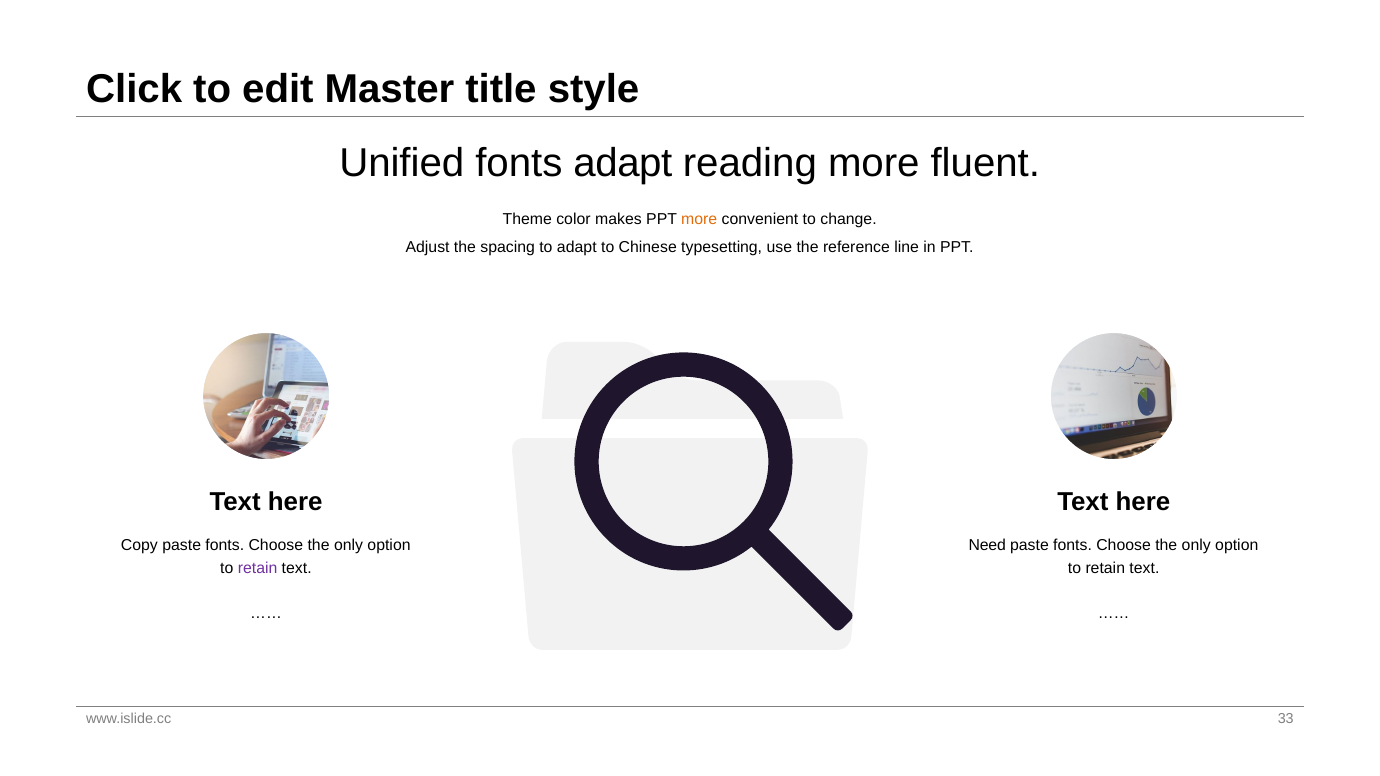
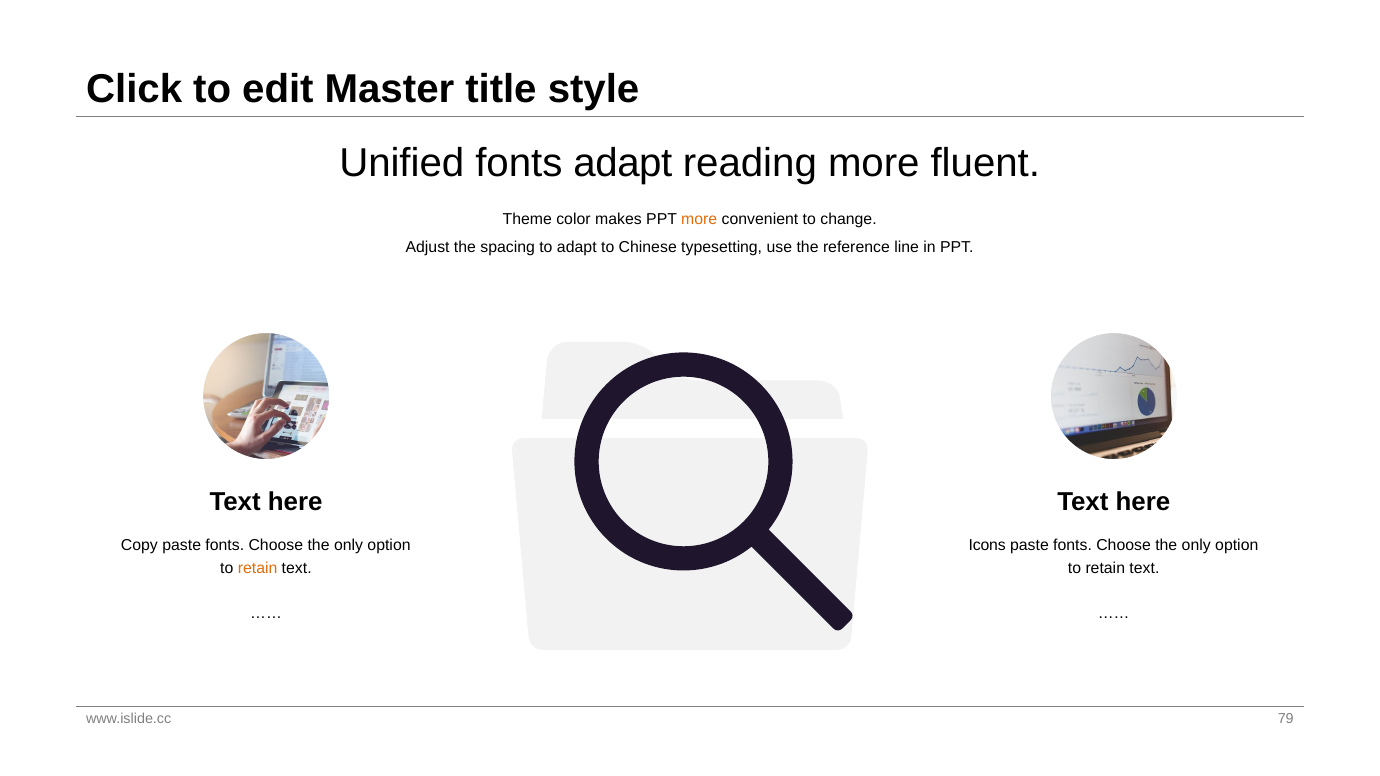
Need: Need -> Icons (987, 545)
retain colour: purple -> orange (258, 568)
33: 33 -> 79 (1286, 719)
